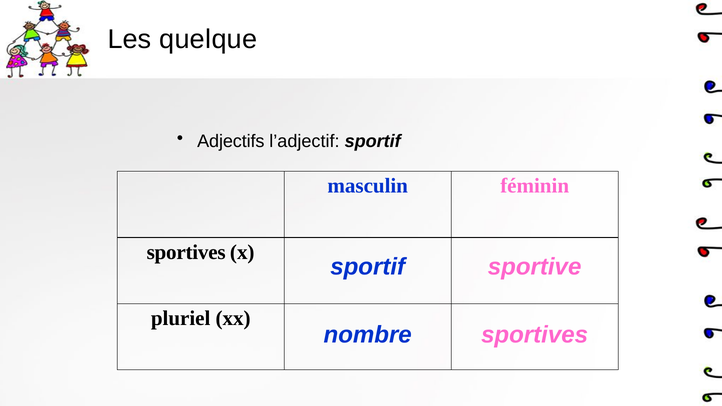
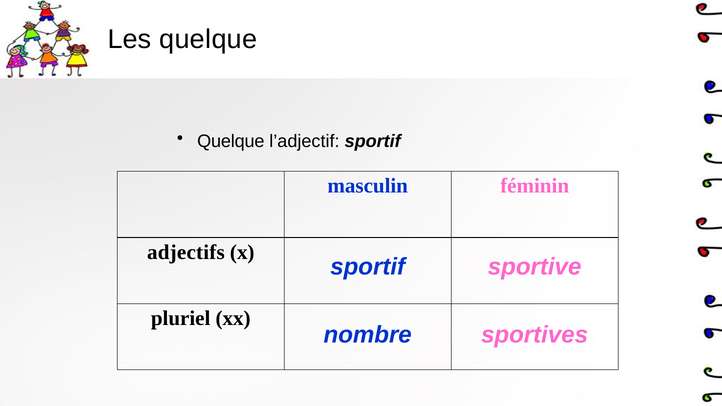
Adjectifs: Adjectifs -> Quelque (231, 141)
sportives: sportives -> adjectifs (186, 252)
